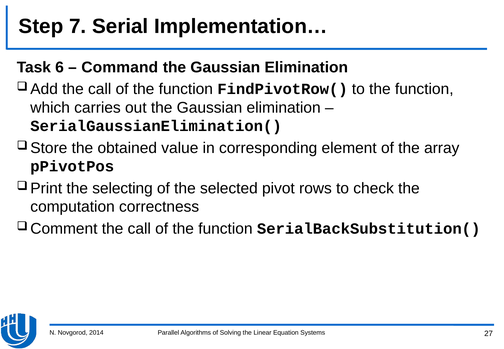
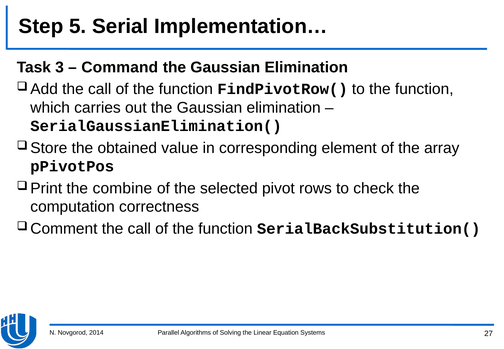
7: 7 -> 5 (78, 26)
6: 6 -> 3 (60, 67)
selecting: selecting -> combine (122, 188)
